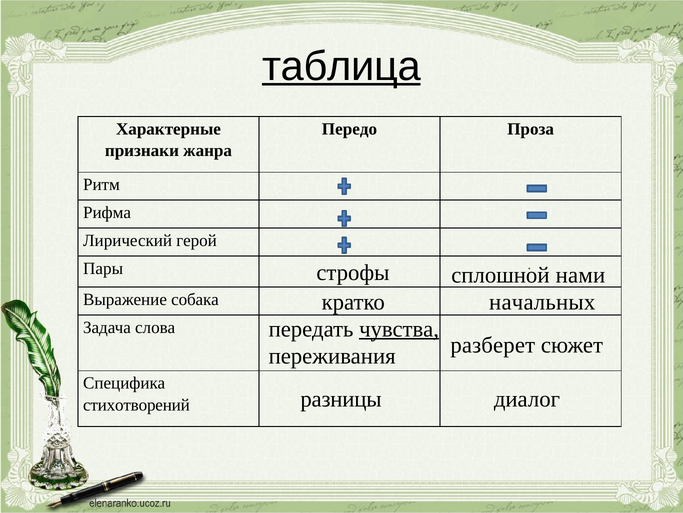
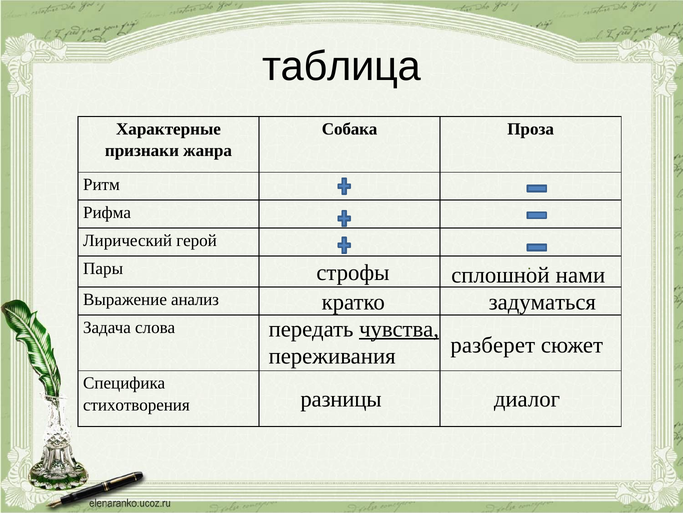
таблица underline: present -> none (342, 66)
Передо: Передо -> Собака (350, 129)
начальных: начальных -> задуматься (542, 302)
собака: собака -> анализ (195, 299)
стихотворений: стихотворений -> стихотворения (136, 404)
